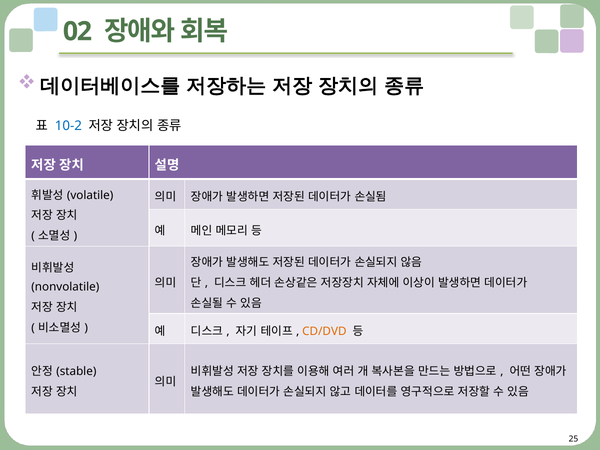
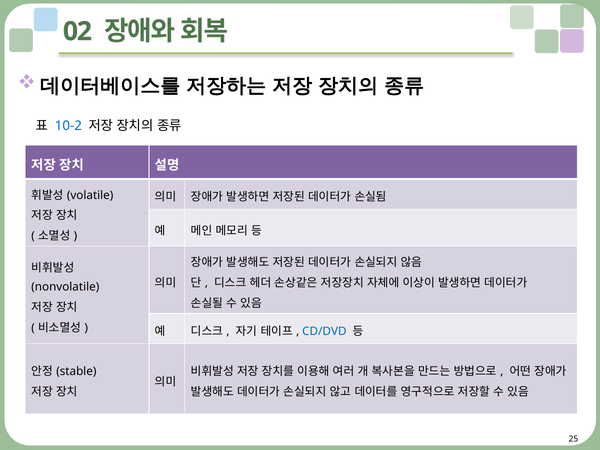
CD/DVD colour: orange -> blue (324, 332)
